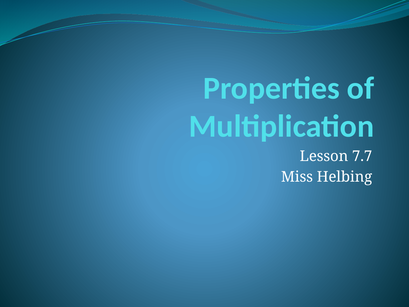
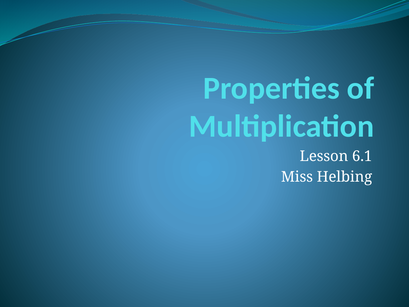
7.7: 7.7 -> 6.1 (362, 156)
